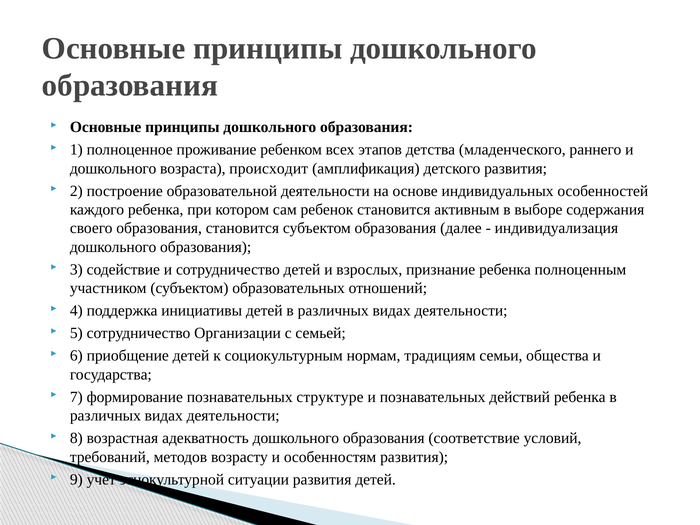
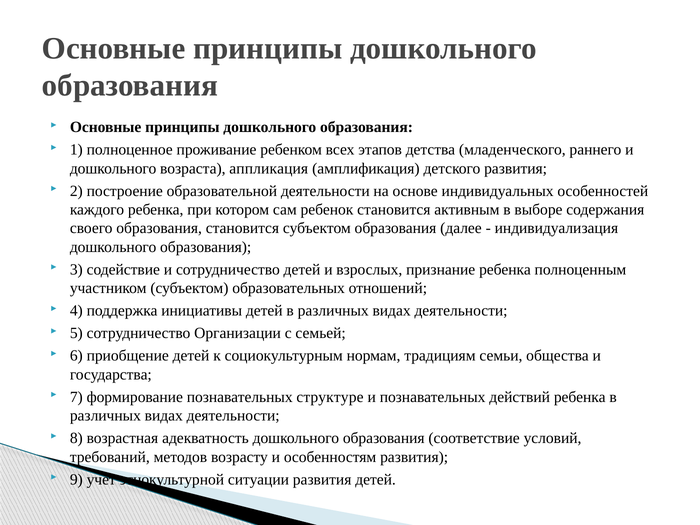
происходит: происходит -> аппликация (269, 168)
